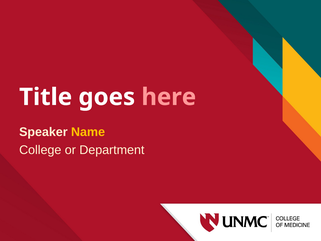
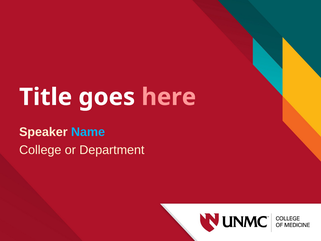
Name colour: yellow -> light blue (88, 132)
